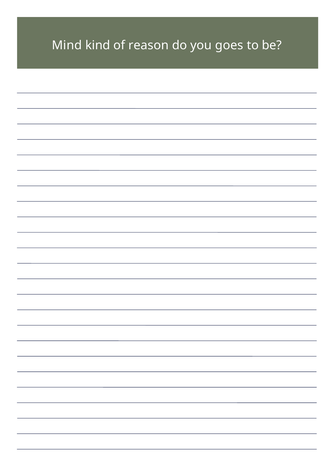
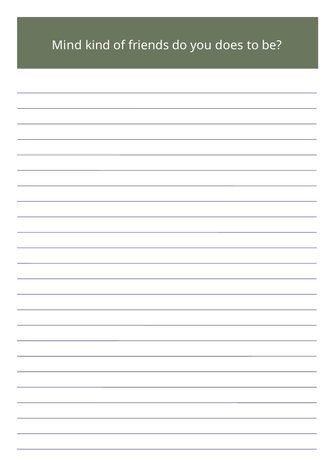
reason: reason -> friends (149, 45)
goes: goes -> does (229, 45)
